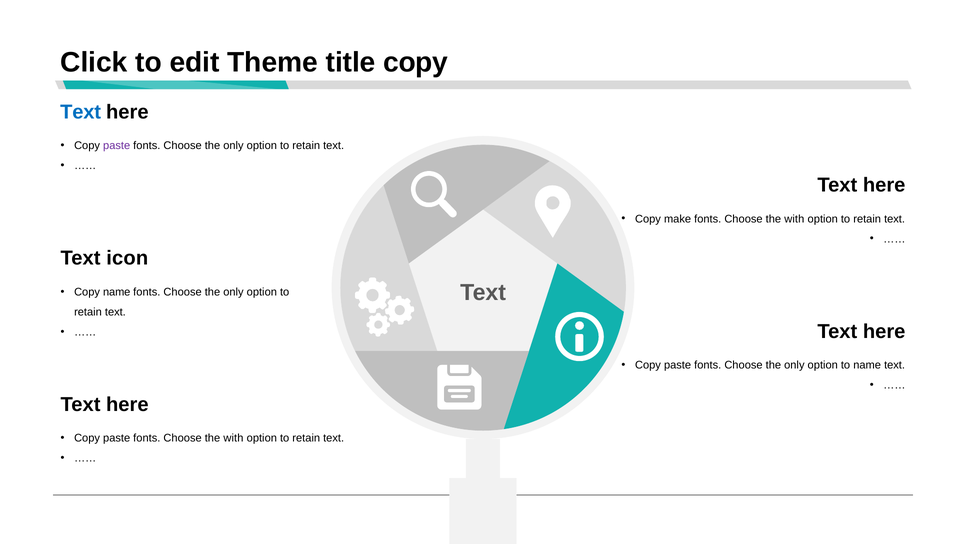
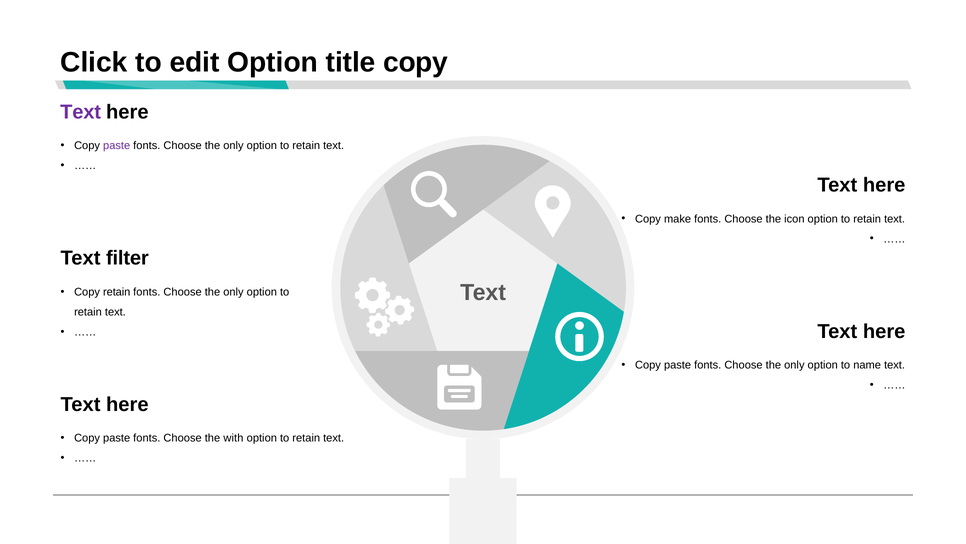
edit Theme: Theme -> Option (273, 62)
Text colour: blue -> purple (81, 112)
with: with -> icon (794, 219)
icon: icon -> filter (127, 258)
Copy name: name -> retain (117, 292)
